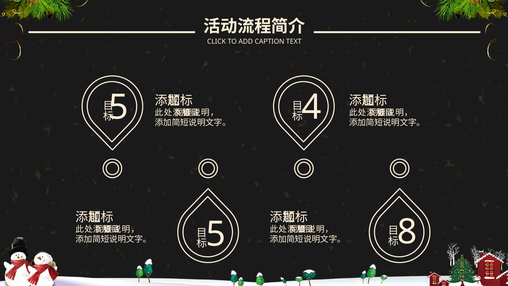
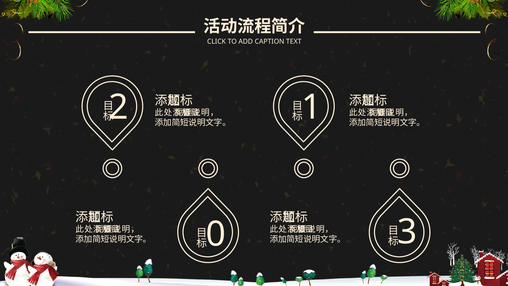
5: 5 -> 2 (119, 107)
4: 4 -> 1 (311, 107)
8: 8 -> 3 (407, 232)
5: 5 -> 0 (216, 234)
